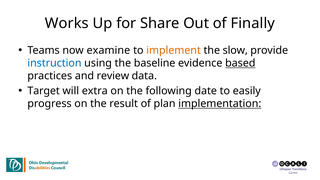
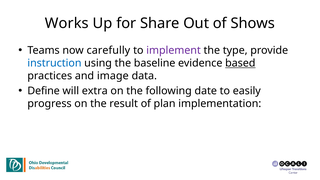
Finally: Finally -> Shows (253, 23)
examine: examine -> carefully (108, 50)
implement colour: orange -> purple (174, 50)
slow: slow -> type (235, 50)
review: review -> image (113, 76)
Target: Target -> Define (44, 91)
implementation underline: present -> none (220, 104)
